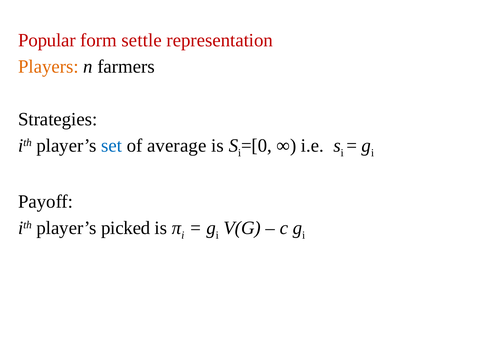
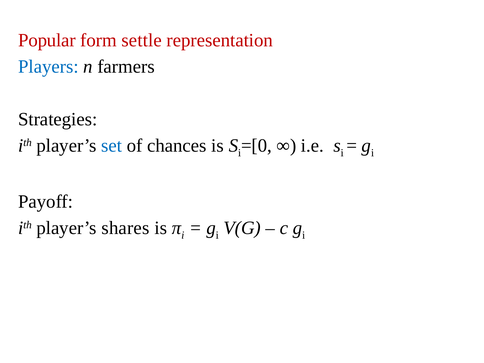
Players colour: orange -> blue (48, 67)
average: average -> chances (177, 146)
picked: picked -> shares (125, 228)
